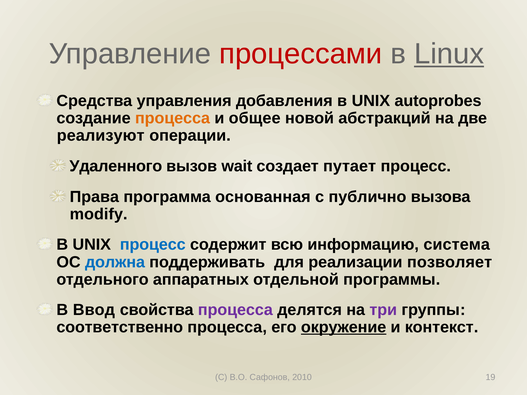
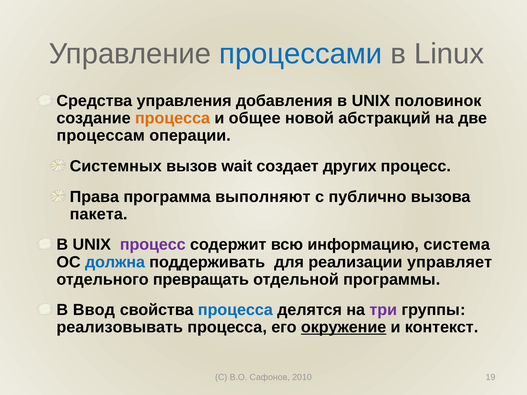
процессами colour: red -> blue (301, 54)
Linux underline: present -> none (449, 54)
autoprobes: autoprobes -> половинок (438, 101)
реализуют: реализуют -> процессам (101, 136)
Удаленного: Удаленного -> Системных (116, 166)
путает: путает -> других (350, 166)
основанная: основанная -> выполняют (263, 197)
modify: modify -> пакета (99, 214)
процесс colour: blue -> purple (153, 245)
позволяет: позволяет -> управляет (450, 262)
аппаратных: аппаратных -> превращать (201, 280)
процесса colour: purple -> blue (235, 310)
соответственно: соответственно -> реализовывать (120, 328)
